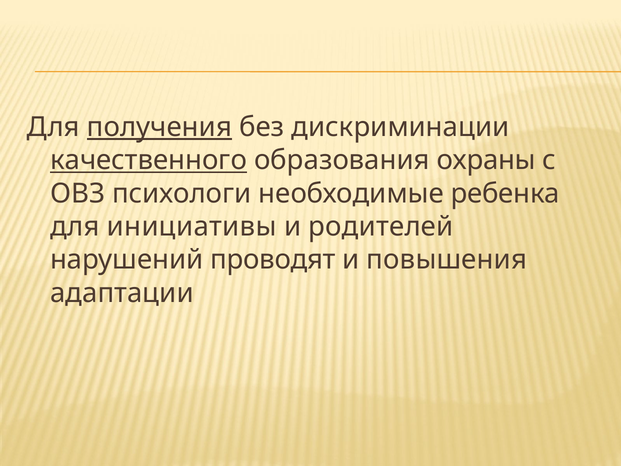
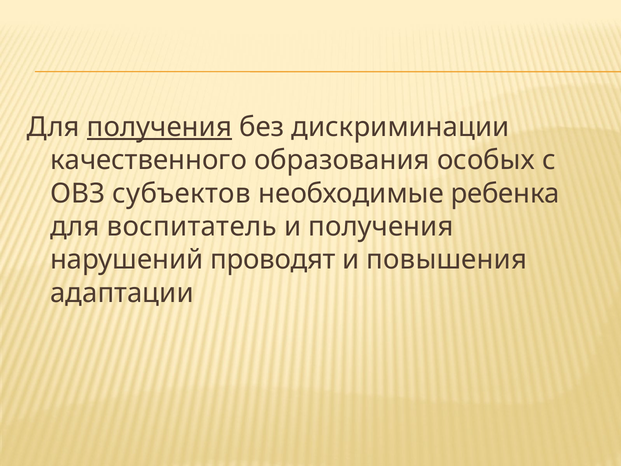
качественного underline: present -> none (149, 160)
охраны: охраны -> особых (486, 160)
психологи: психологи -> субъектов (182, 193)
инициативы: инициативы -> воспитатель (192, 226)
и родителей: родителей -> получения (381, 226)
